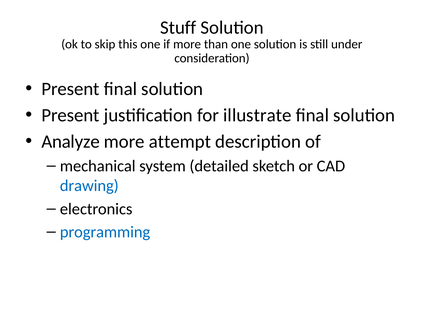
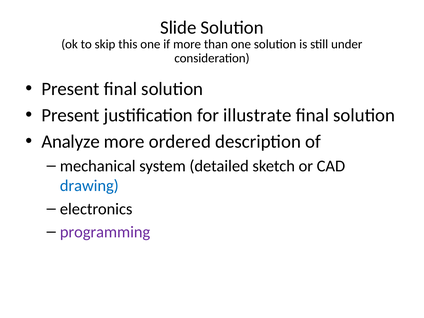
Stuff: Stuff -> Slide (178, 28)
attempt: attempt -> ordered (180, 142)
programming colour: blue -> purple (105, 232)
